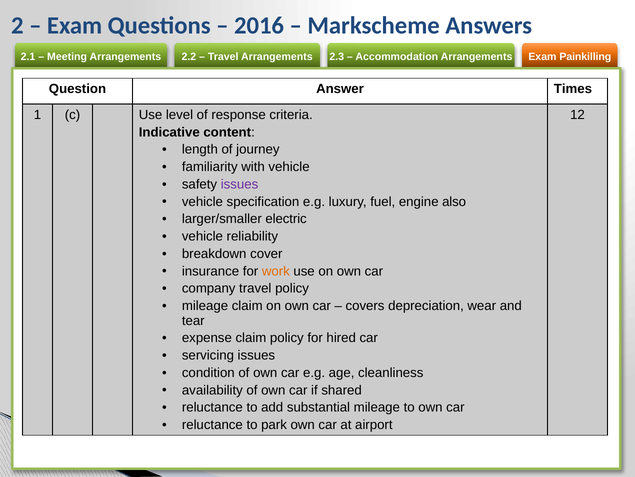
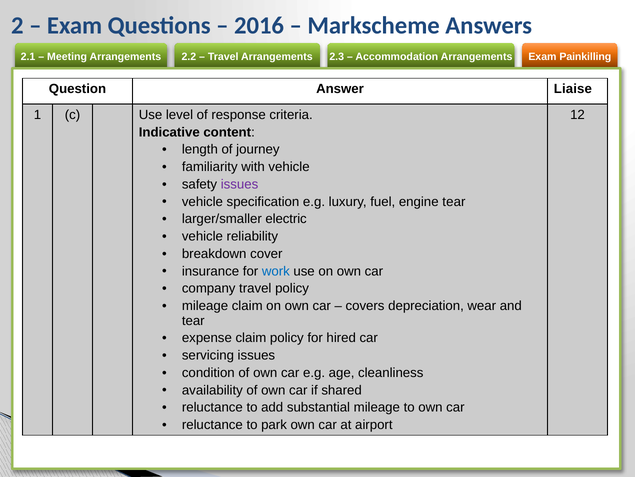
Times: Times -> Liaise (573, 89)
engine also: also -> tear (454, 201)
work colour: orange -> blue (276, 271)
